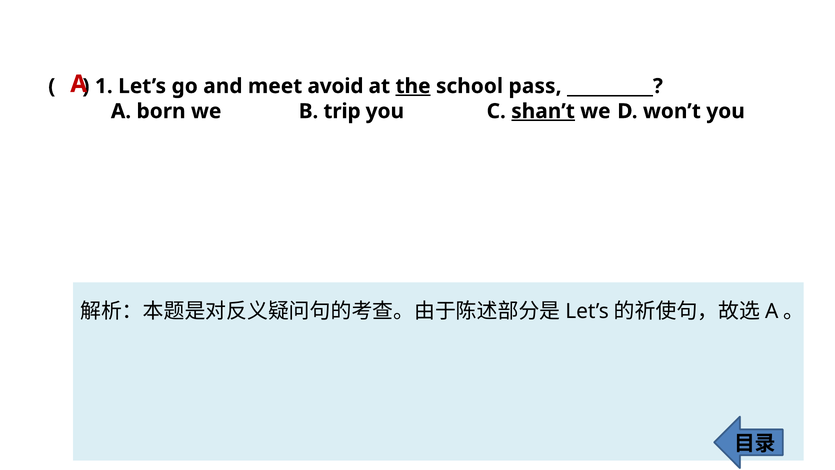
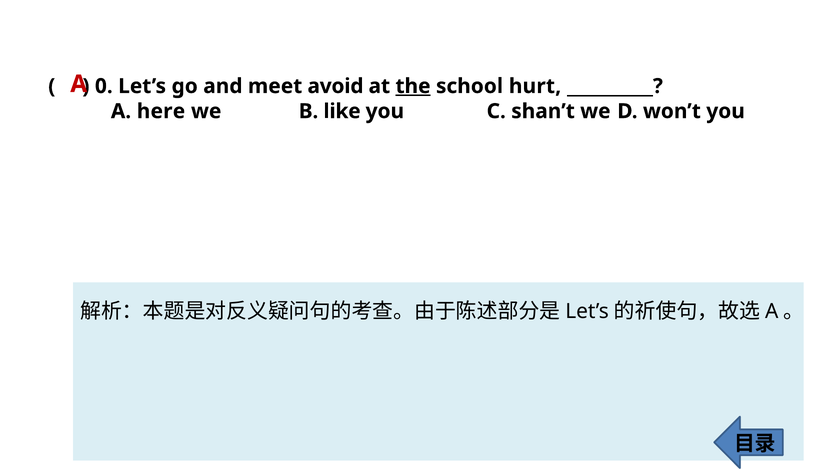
1: 1 -> 0 (104, 86)
pass: pass -> hurt (535, 86)
born: born -> here (161, 111)
trip: trip -> like (342, 111)
shan’t underline: present -> none (543, 111)
